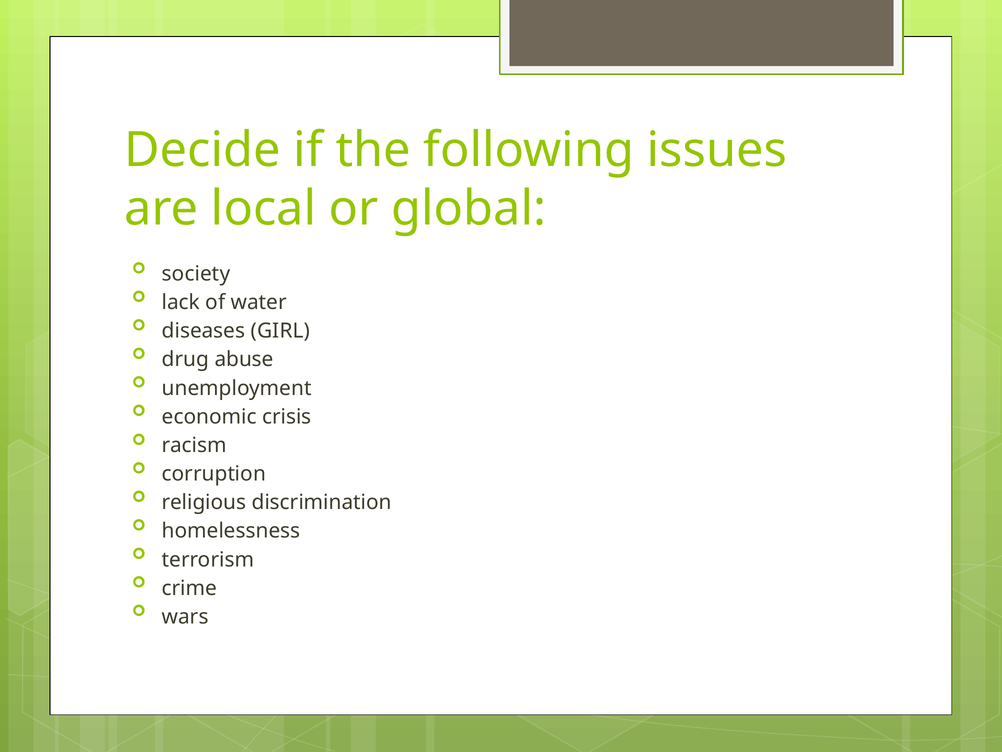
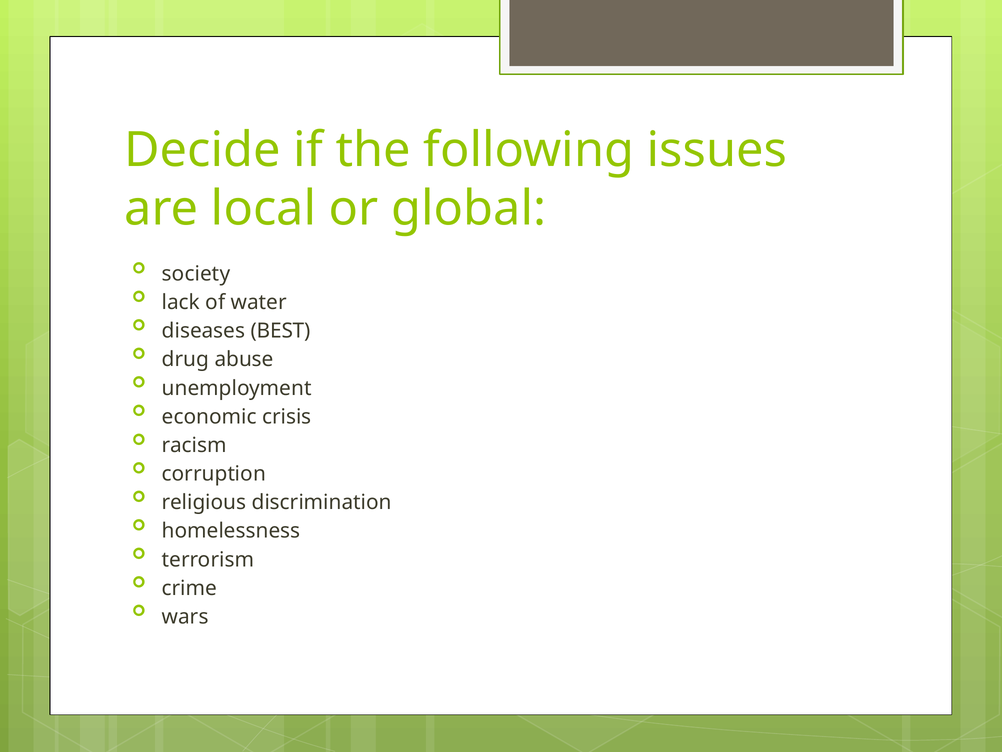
GIRL: GIRL -> BEST (281, 331)
